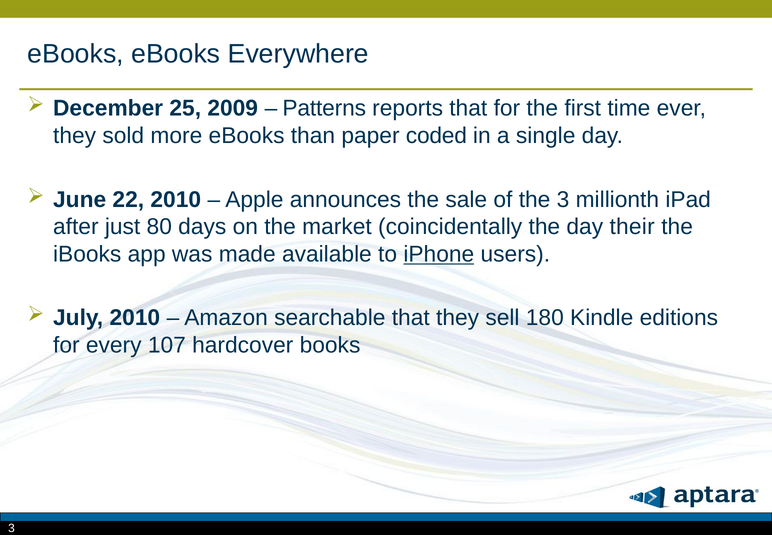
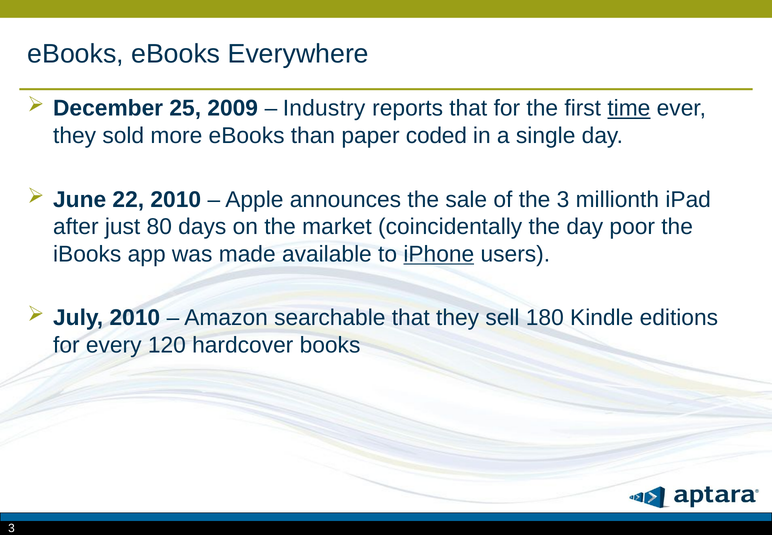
Patterns: Patterns -> Industry (324, 108)
time underline: none -> present (629, 108)
their: their -> poor (632, 227)
107: 107 -> 120 (167, 345)
